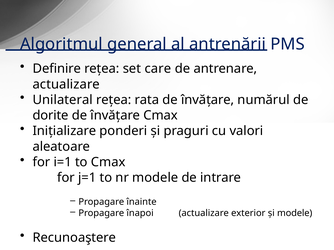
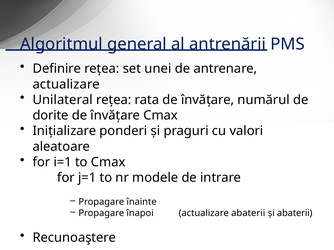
care: care -> unei (158, 69)
actualizare exterior: exterior -> abaterii (248, 213)
şi modele: modele -> abaterii (295, 213)
